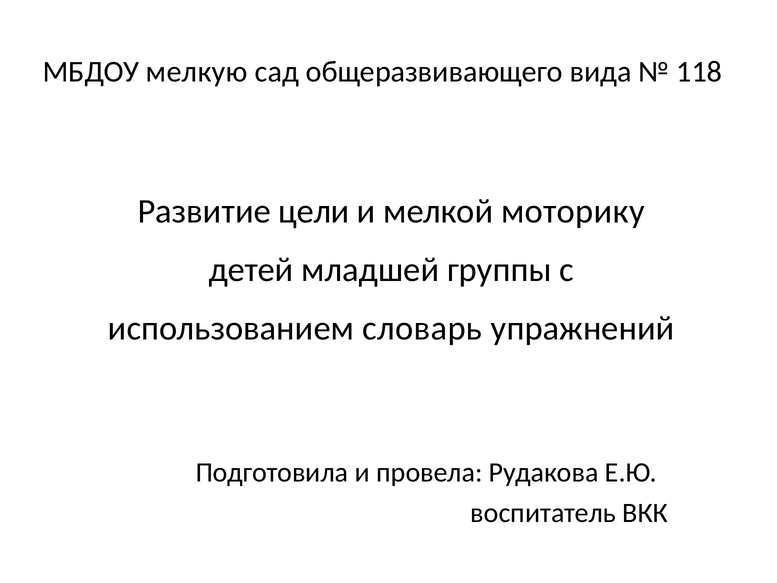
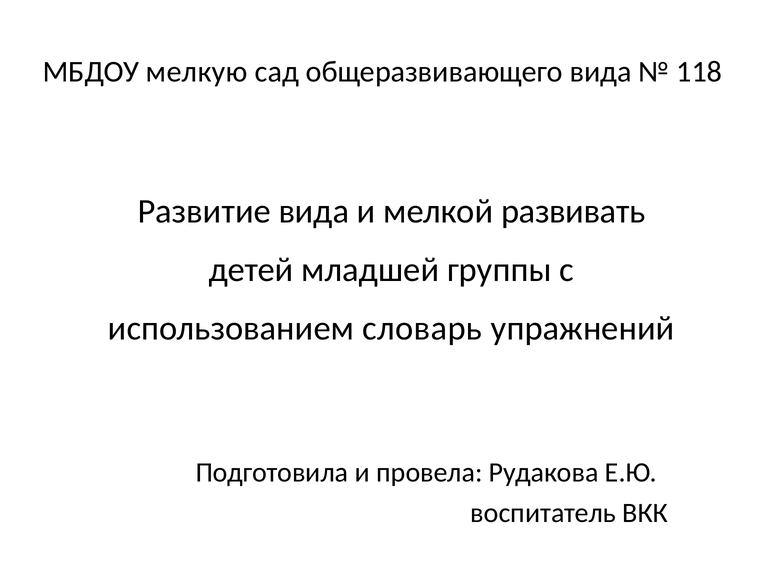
Развитие цели: цели -> вида (314, 211)
моторику: моторику -> развивать (573, 211)
